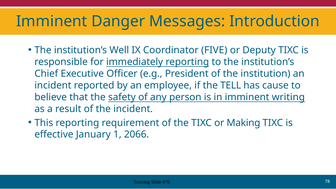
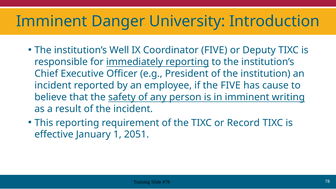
Messages: Messages -> University (187, 21)
the TELL: TELL -> FIVE (231, 85)
Making: Making -> Record (243, 123)
2066: 2066 -> 2051 (137, 135)
